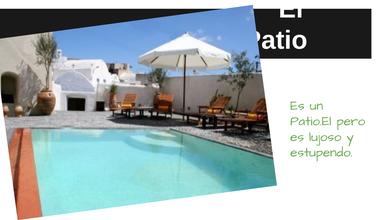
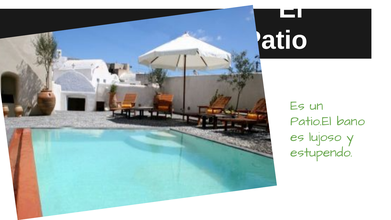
pero: pero -> bano (351, 121)
